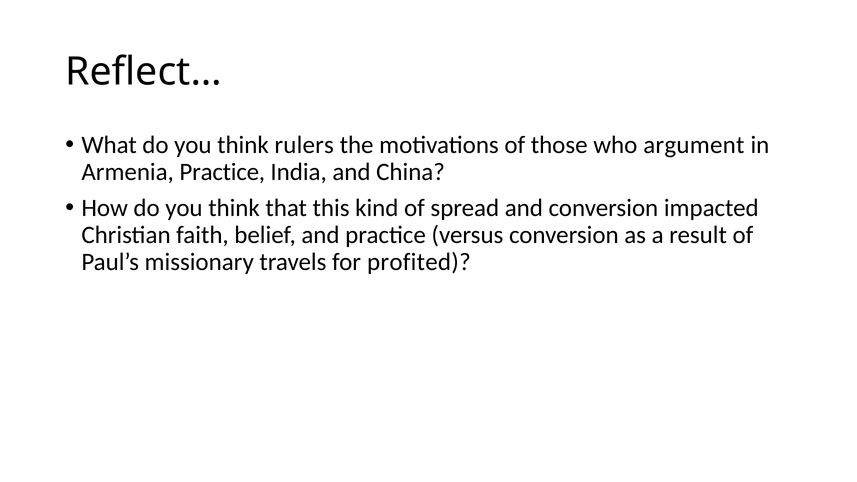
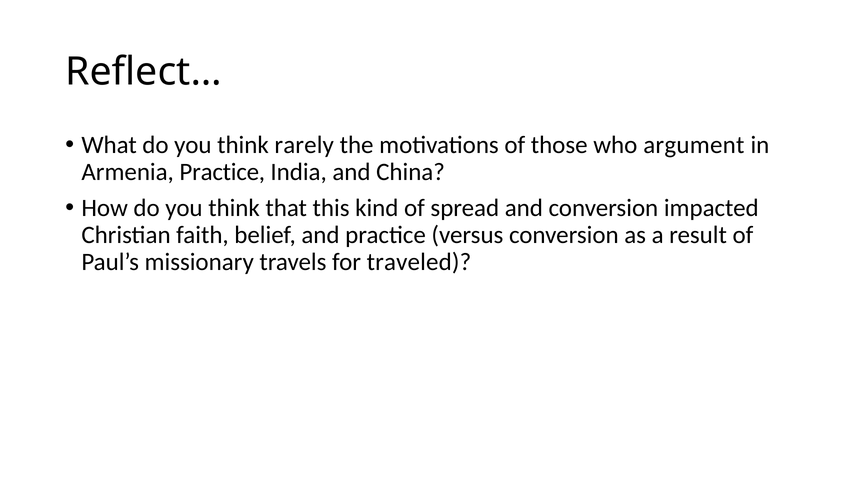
rulers: rulers -> rarely (304, 145)
profited: profited -> traveled (419, 262)
